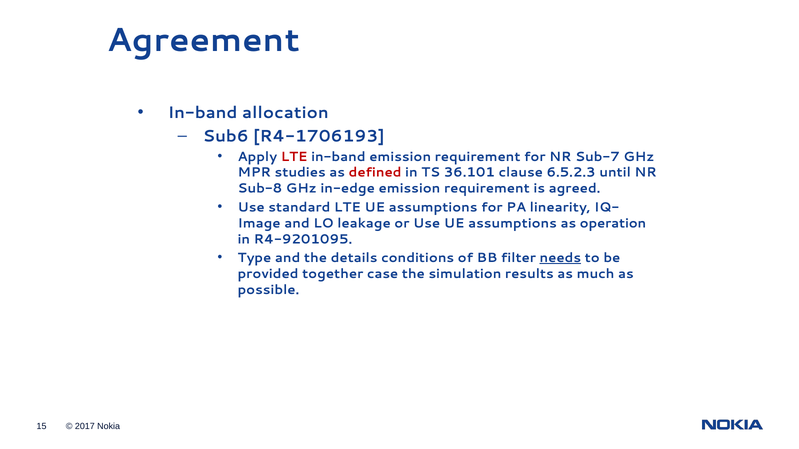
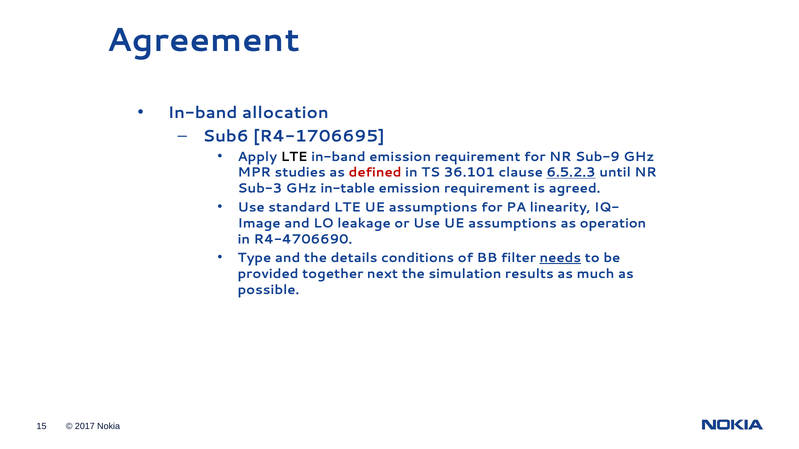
R4-1706193: R4-1706193 -> R4-1706695 (319, 136)
LTE colour: red -> black (294, 157)
Sub-7: Sub-7 -> Sub-9 (597, 157)
6.5.2.3 underline: none -> present (571, 173)
Sub-8: Sub-8 -> Sub-3 (260, 189)
in-edge: in-edge -> in-table (348, 189)
R4-9201095: R4-9201095 -> R4-4706690 (303, 239)
case: case -> next (383, 274)
